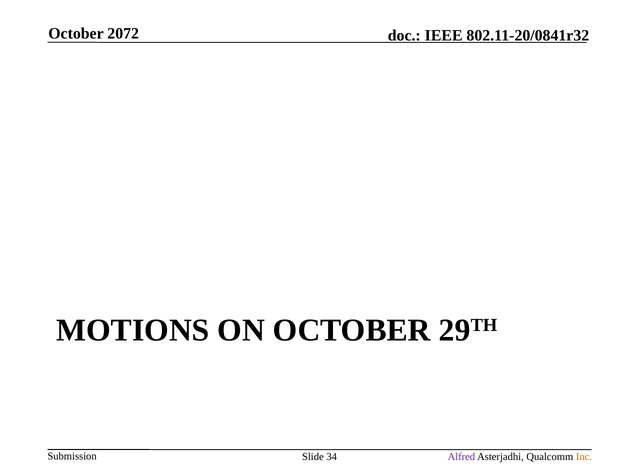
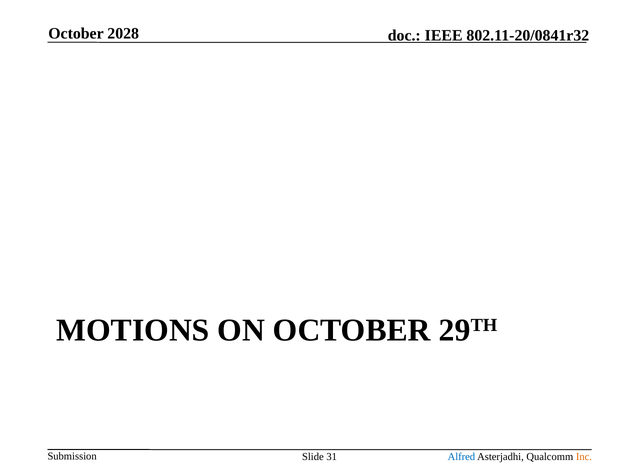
2072: 2072 -> 2028 (123, 34)
34: 34 -> 31 (332, 456)
Alfred colour: purple -> blue (461, 456)
